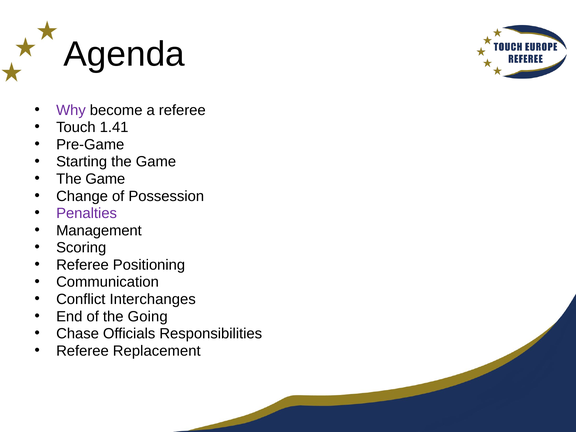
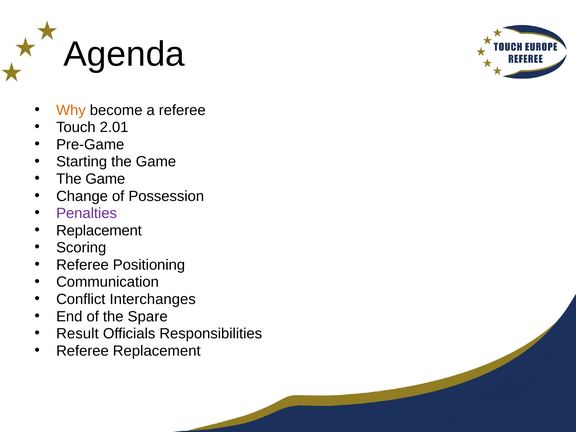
Why colour: purple -> orange (71, 110)
1.41: 1.41 -> 2.01 (114, 127)
Management: Management -> Replacement (99, 231)
Going: Going -> Spare (148, 316)
Chase: Chase -> Result (77, 334)
